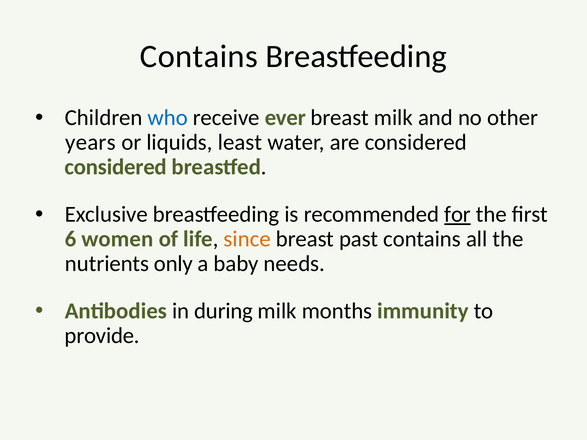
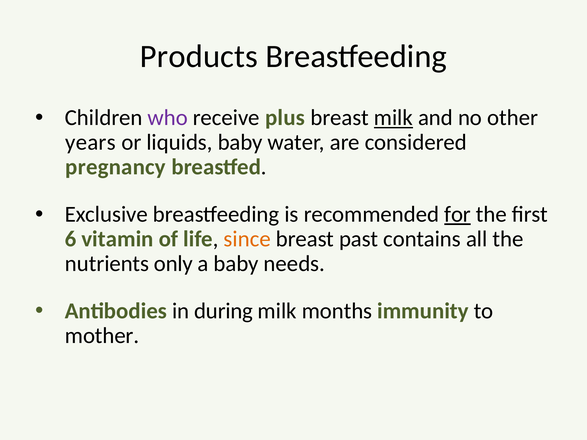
Contains: Contains -> Products (199, 57)
who colour: blue -> purple (168, 118)
ever: ever -> plus (285, 118)
milk underline: none -> present (393, 118)
liquids least: least -> baby (240, 142)
considered: considered -> pregnancy (115, 167)
women: women -> vitamin (118, 239)
provide: provide -> mother (102, 336)
